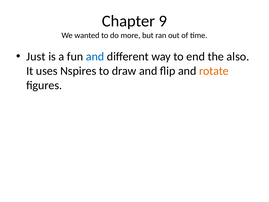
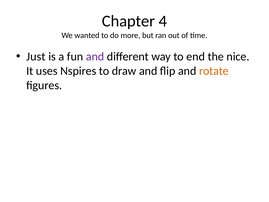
9: 9 -> 4 (163, 21)
and colour: blue -> purple (95, 56)
also: also -> nice (238, 56)
